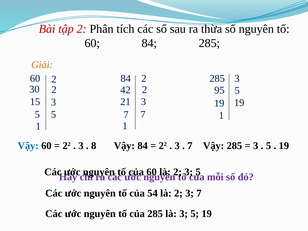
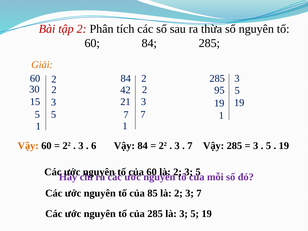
Vậy colour: blue -> orange (28, 146)
8: 8 -> 6 (94, 146)
54: 54 -> 85 (153, 193)
